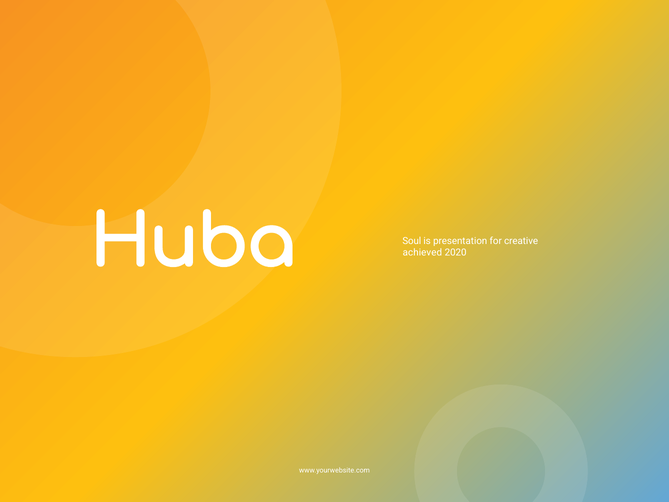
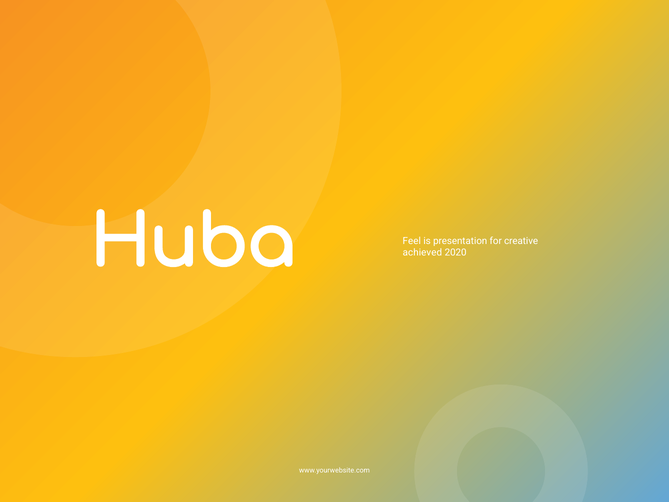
Soul: Soul -> Feel (412, 241)
